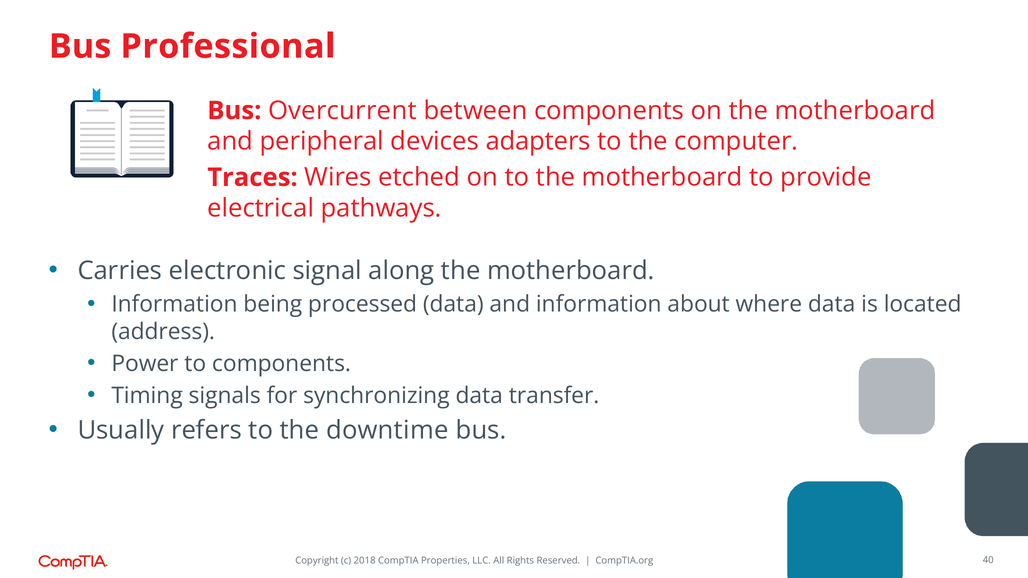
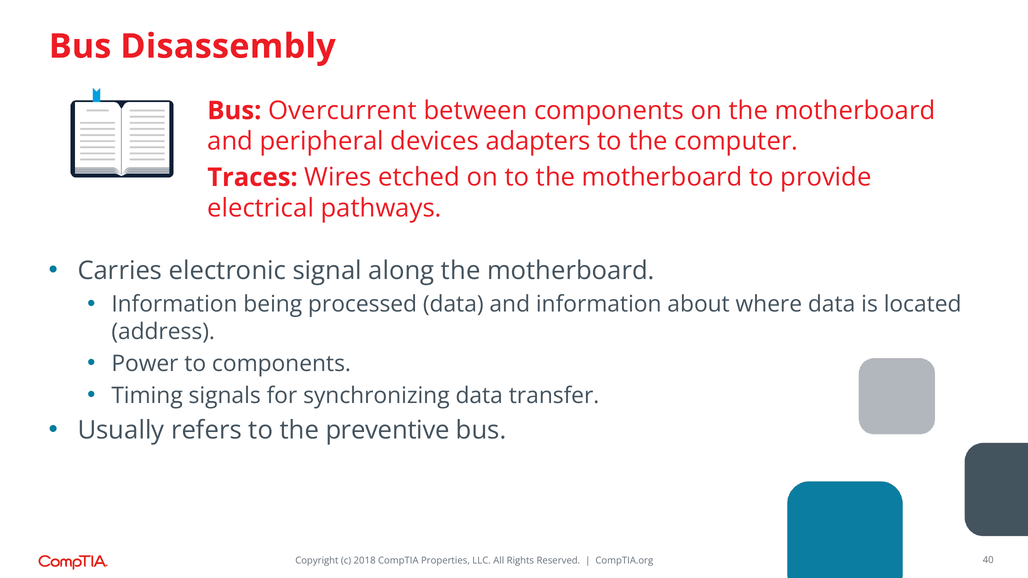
Professional: Professional -> Disassembly (228, 46)
downtime: downtime -> preventive (388, 430)
